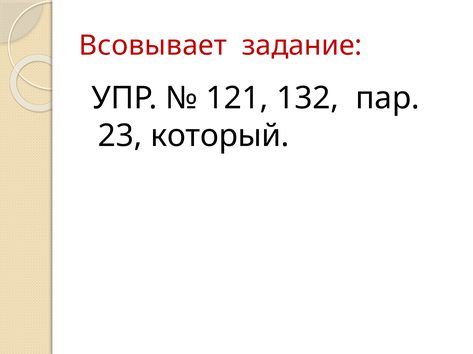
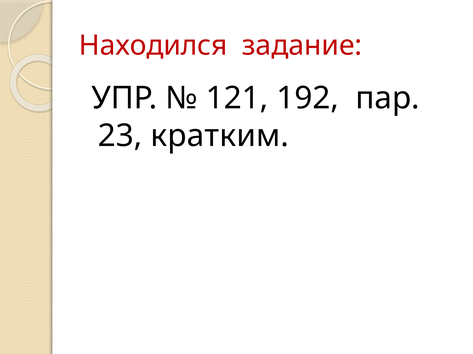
Всовывает: Всовывает -> Находился (153, 46)
132: 132 -> 192 (308, 98)
который: который -> кратким (220, 136)
